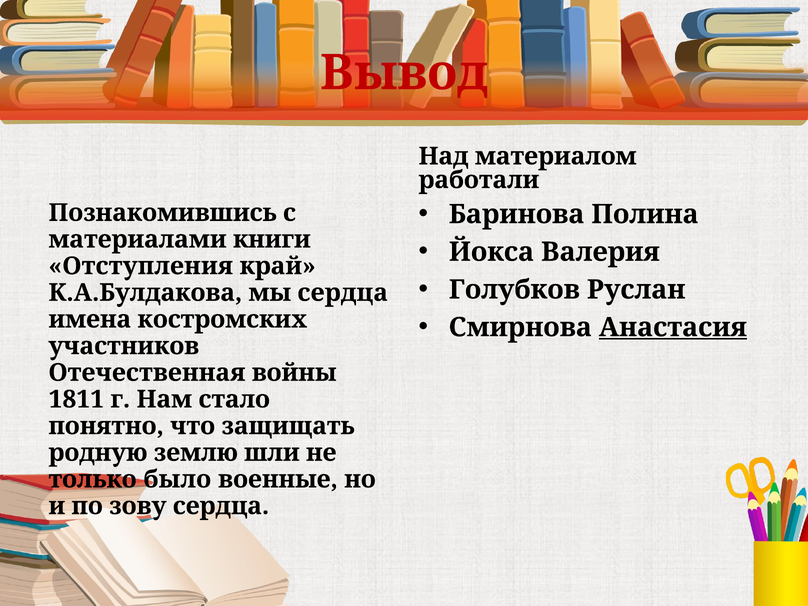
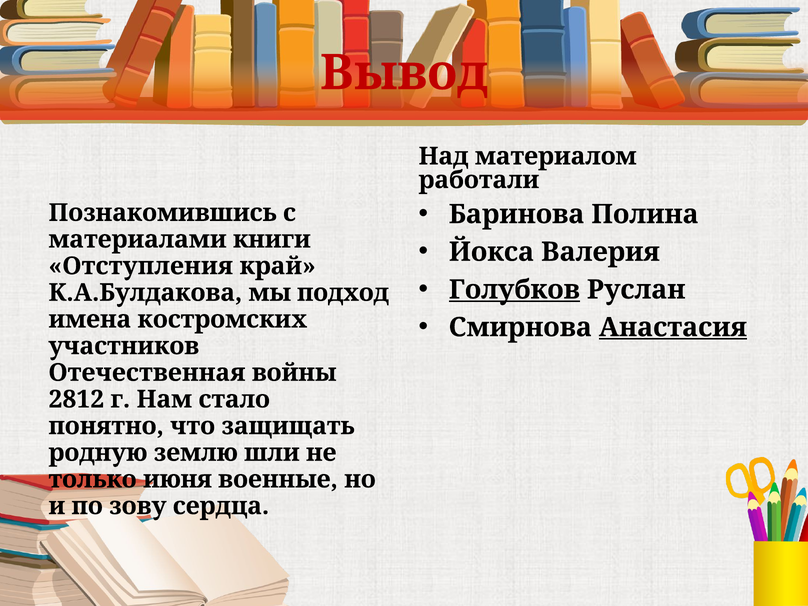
Голубков underline: none -> present (514, 290)
мы сердца: сердца -> подход (343, 293)
1811: 1811 -> 2812 (76, 399)
было: было -> июня (178, 479)
